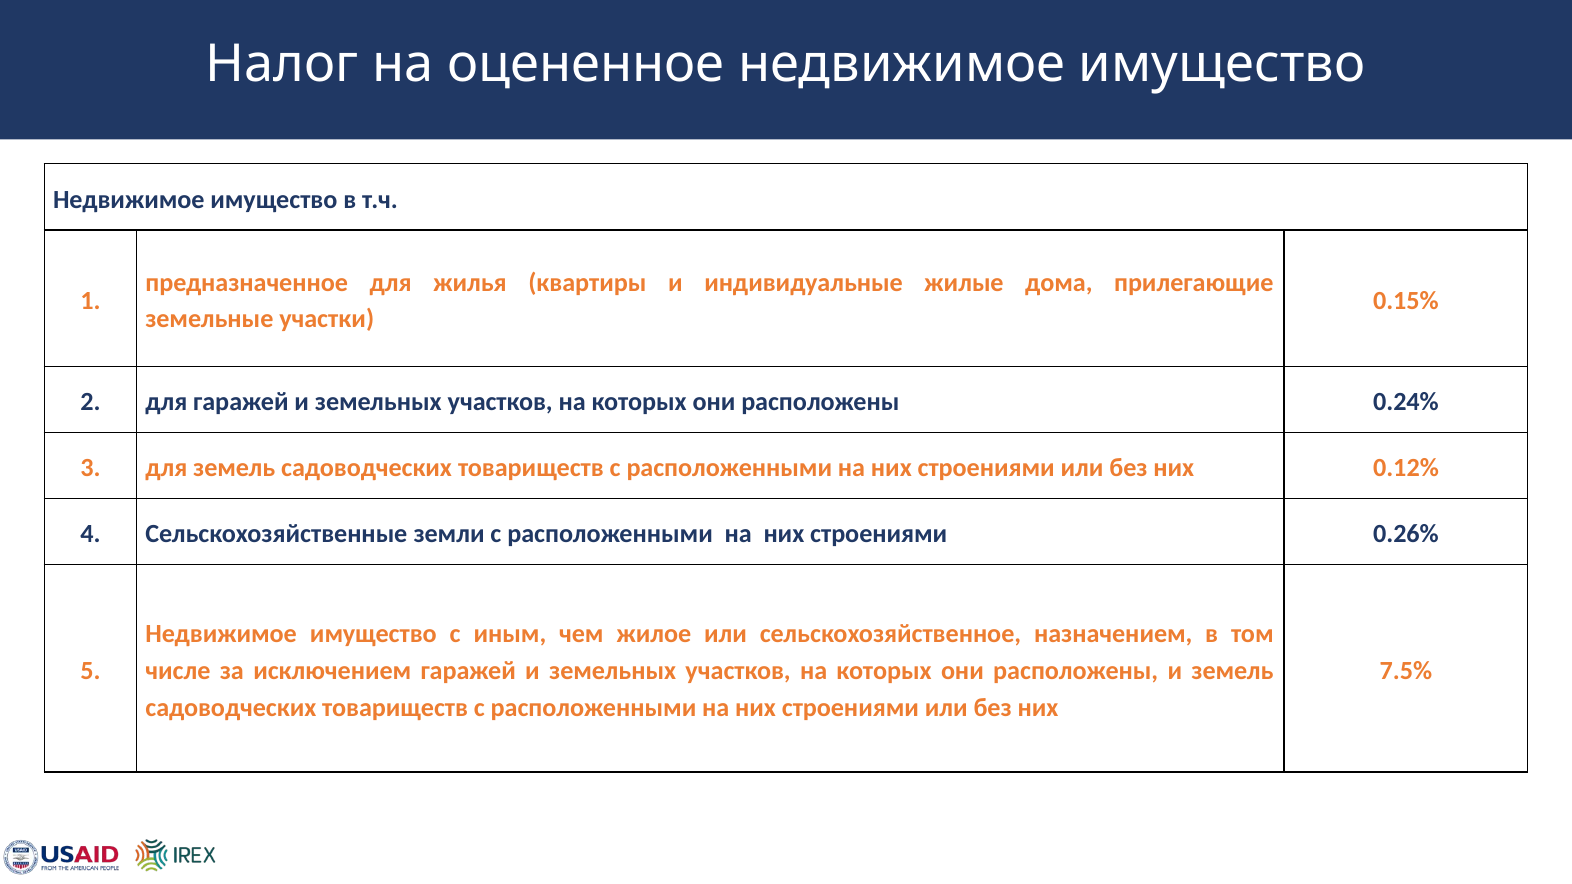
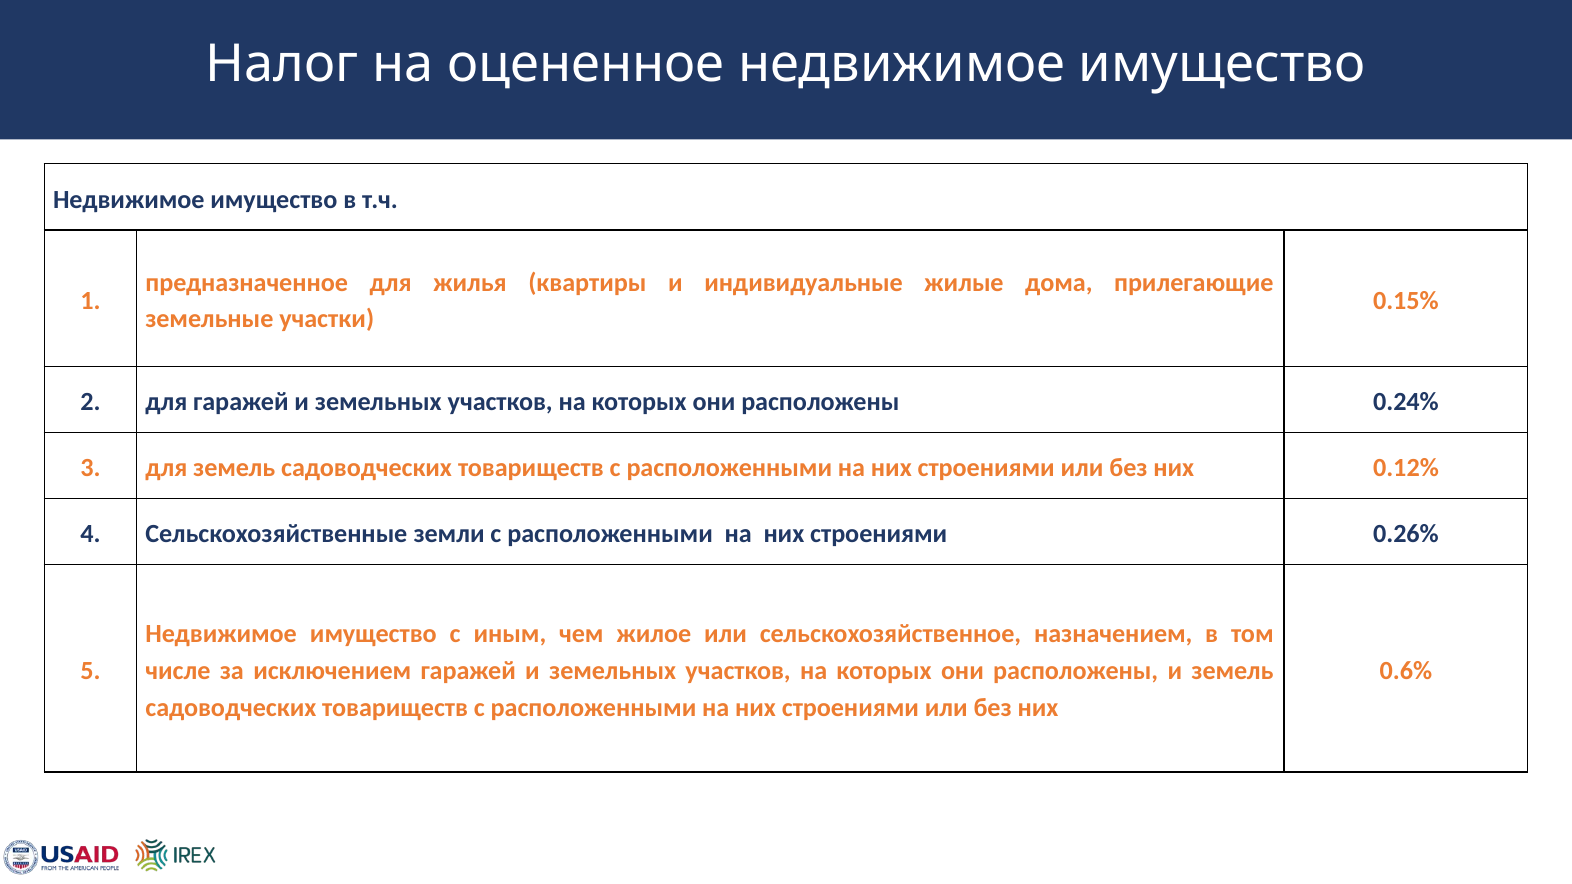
7.5%: 7.5% -> 0.6% (1406, 671)
